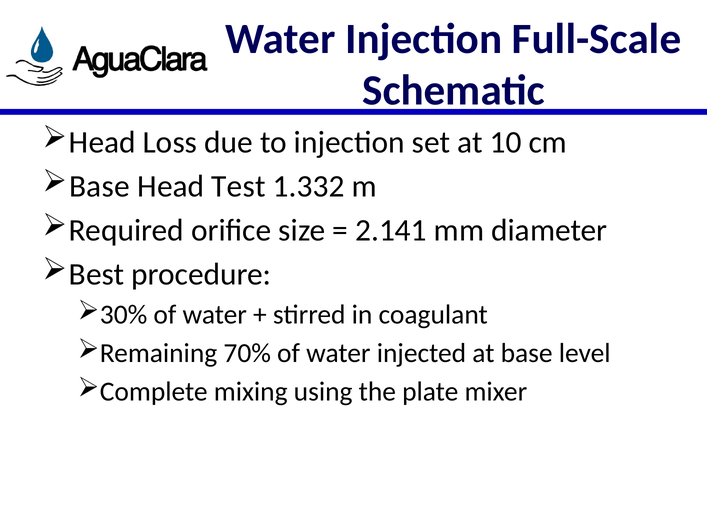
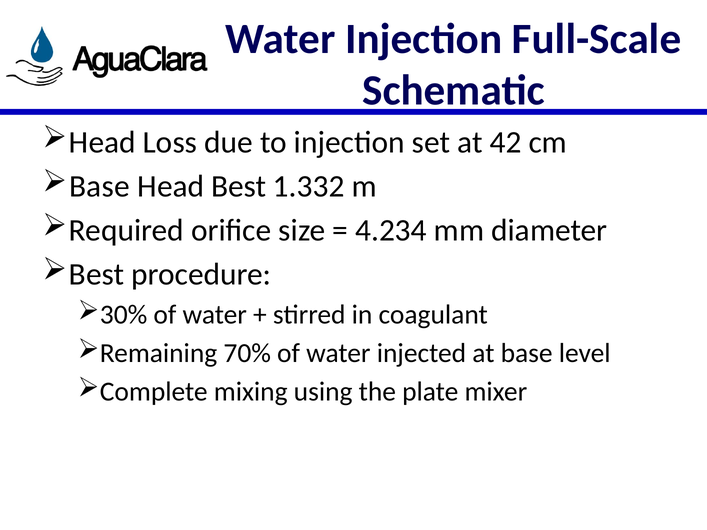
10: 10 -> 42 (506, 142)
Head Test: Test -> Best (239, 186)
2.141: 2.141 -> 4.234 (391, 230)
